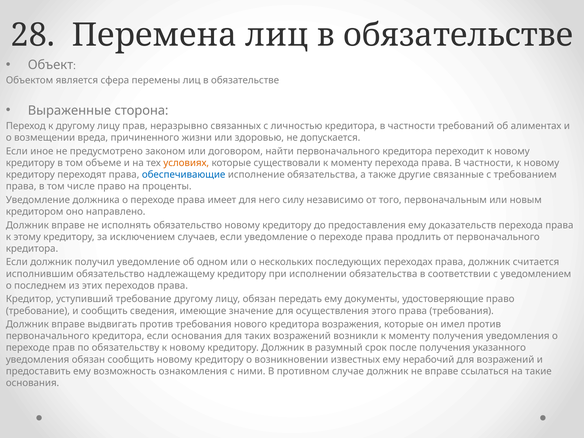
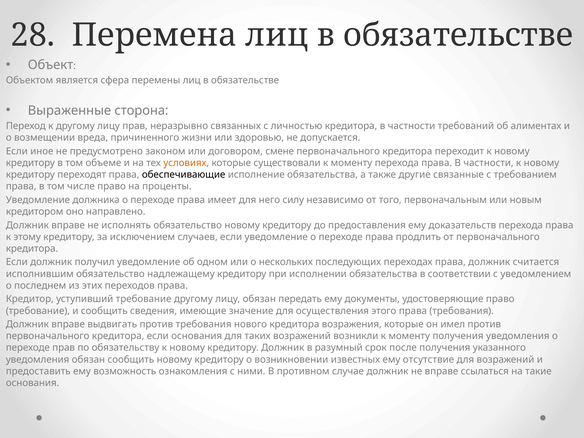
найти: найти -> смене (280, 151)
обеспечивающие colour: blue -> black (184, 174)
нерабочий: нерабочий -> отсутствие (428, 359)
